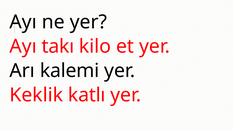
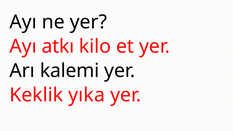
takı: takı -> atkı (58, 46)
katlı: katlı -> yıka (87, 95)
